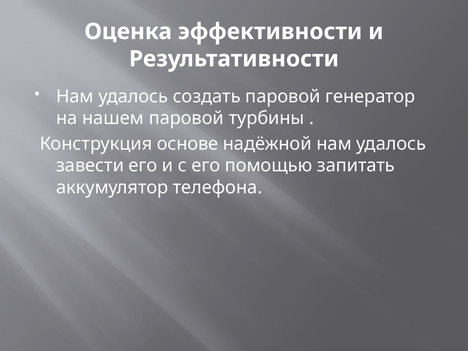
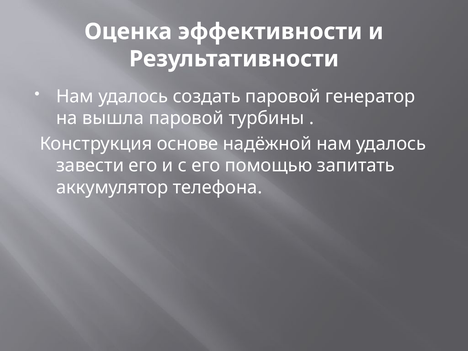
нашем: нашем -> вышла (113, 118)
